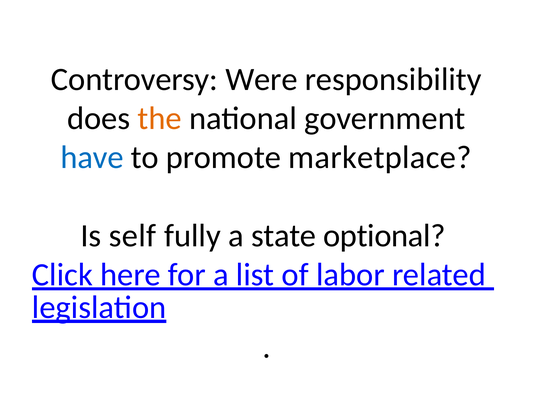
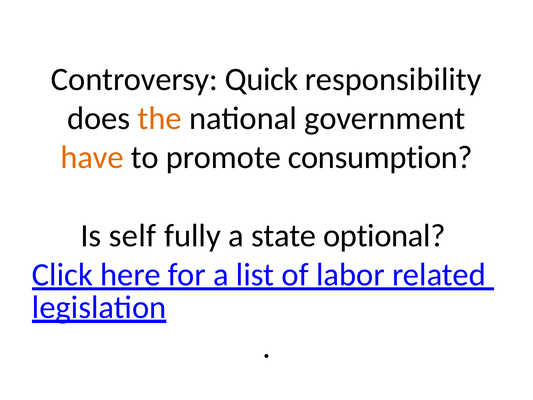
Were: Were -> Quick (262, 79)
have colour: blue -> orange (92, 157)
marketplace: marketplace -> consumption (380, 157)
